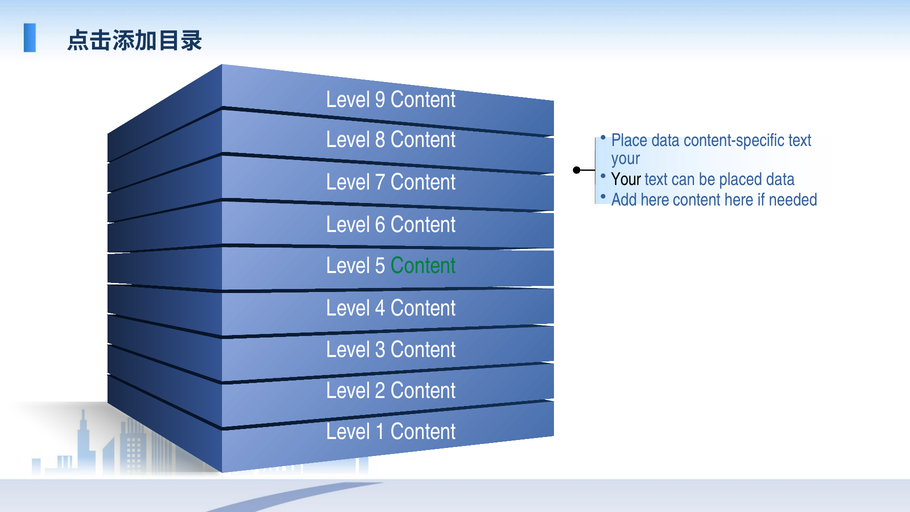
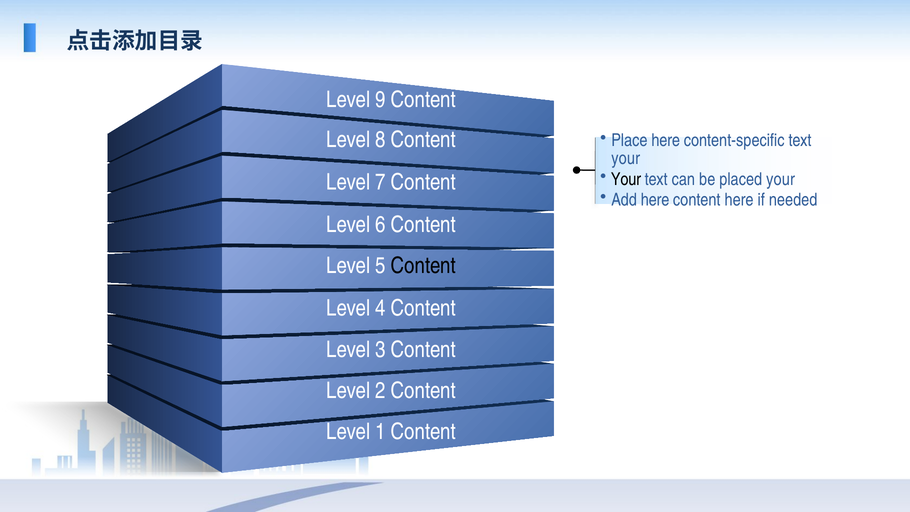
Place data: data -> here (666, 141)
placed data: data -> your (781, 179)
Content colour: green -> black (423, 266)
